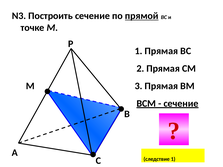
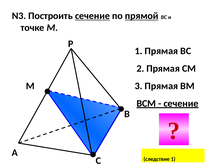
сечение underline: none -> present (92, 16)
